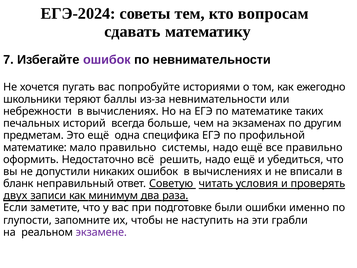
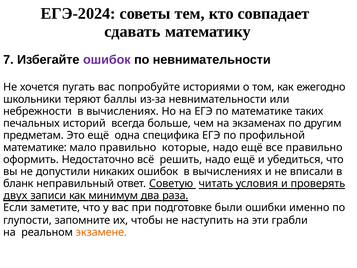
вопросам: вопросам -> совпадает (273, 14)
системы: системы -> которые (186, 147)
экзамене colour: purple -> orange (101, 232)
